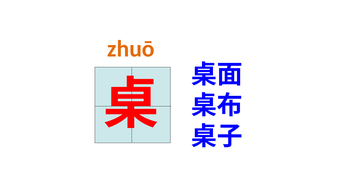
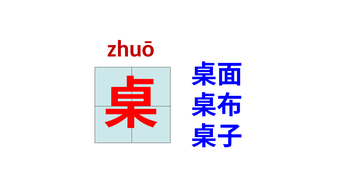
zhuō colour: orange -> red (131, 49)
